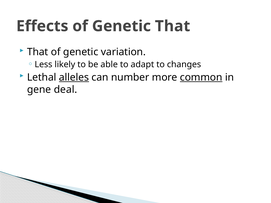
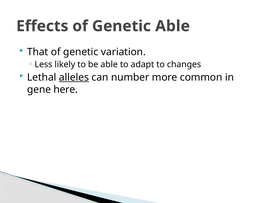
Genetic That: That -> Able (173, 26)
common underline: present -> none (201, 77)
deal: deal -> here (66, 90)
